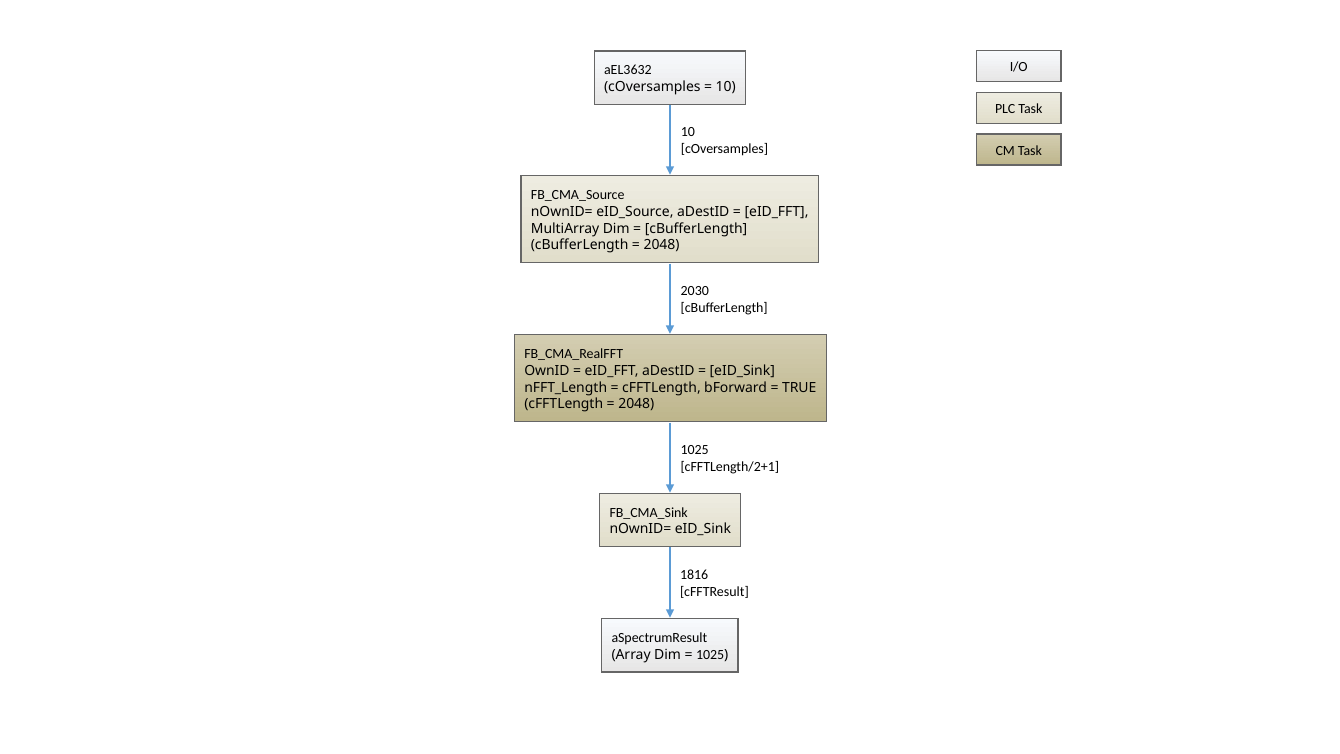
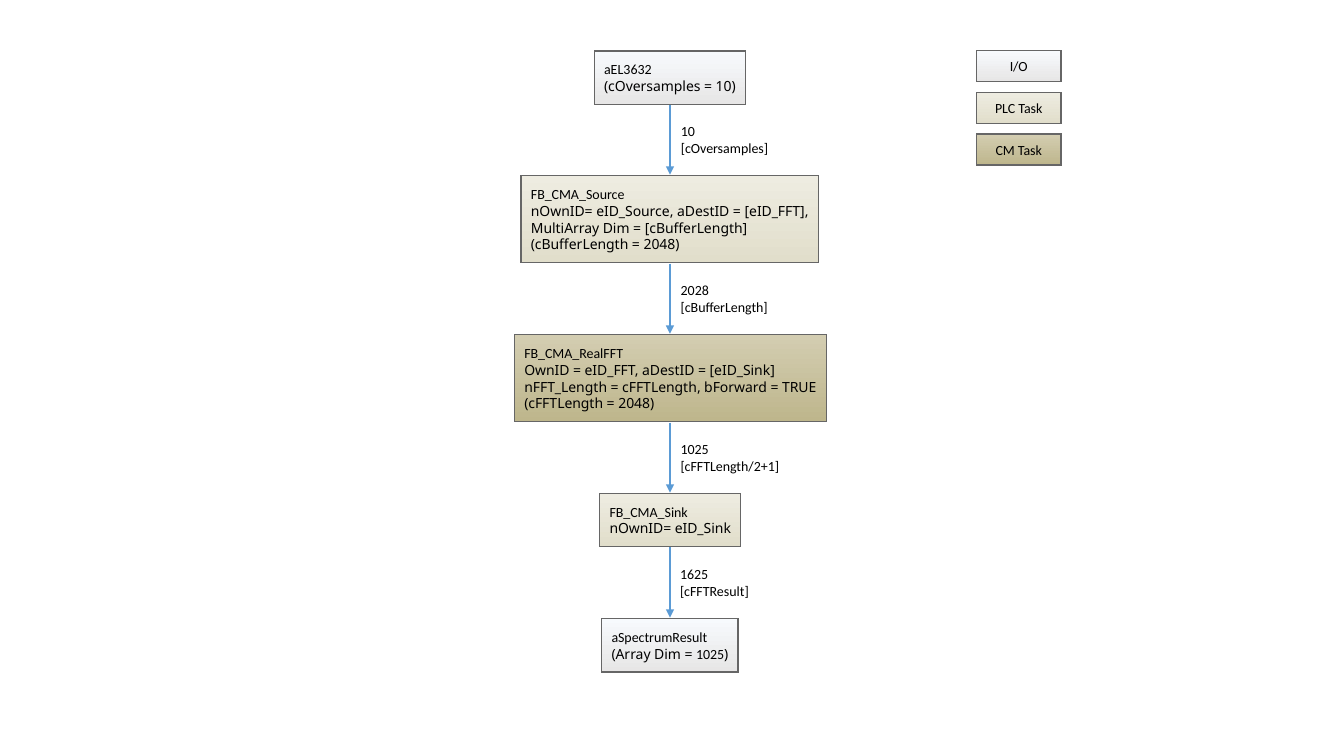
2030: 2030 -> 2028 (695, 291)
1816: 1816 -> 1625 (694, 575)
